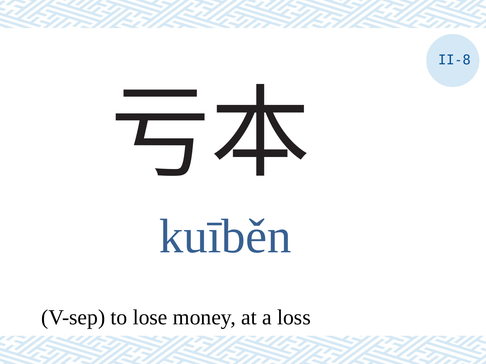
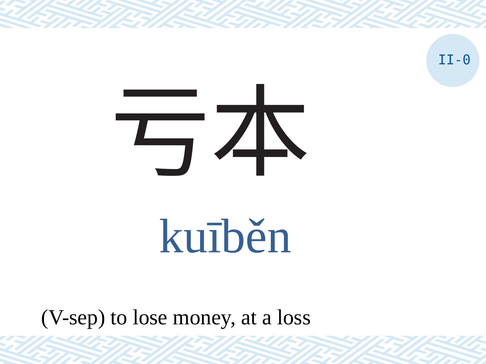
II-8: II-8 -> II-0 (454, 60)
